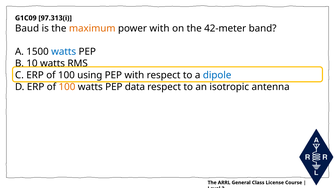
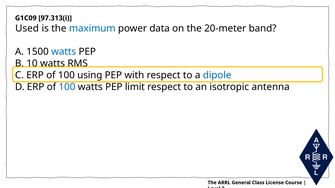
Baud: Baud -> Used (27, 28)
maximum colour: orange -> blue (92, 28)
power with: with -> data (160, 28)
42-meter: 42-meter -> 20-meter (225, 28)
100 colour: orange -> blue (67, 87)
data: data -> limit (135, 87)
